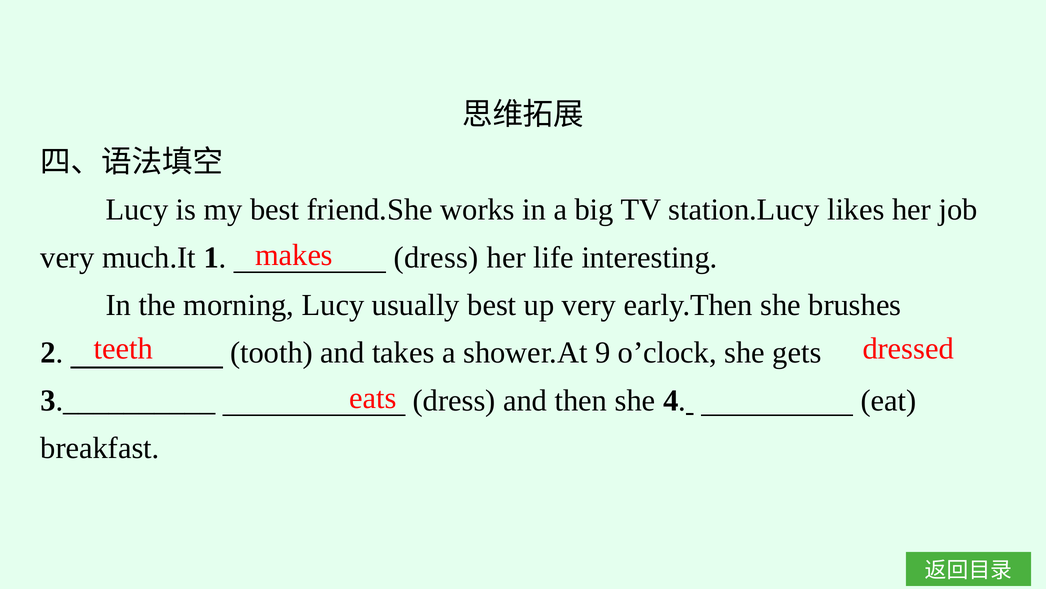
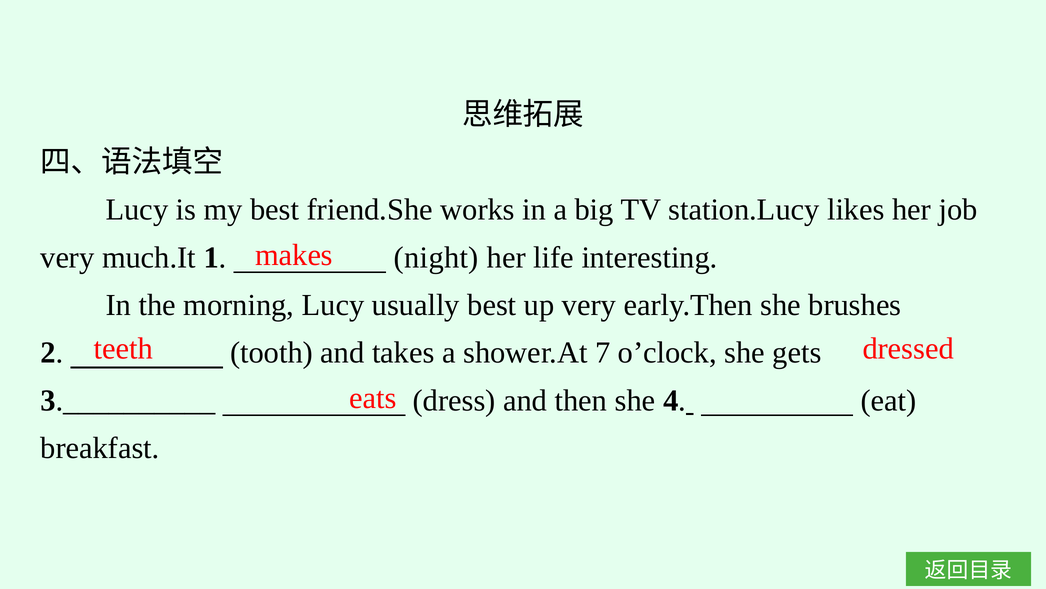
1 dress: dress -> night (436, 257)
9: 9 -> 7 (603, 352)
